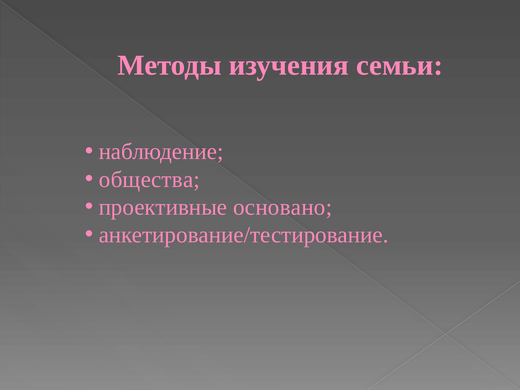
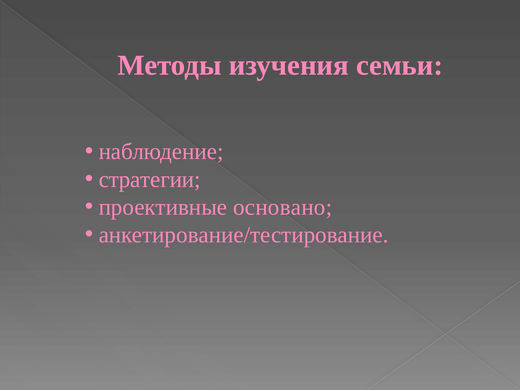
общества: общества -> стратегии (150, 179)
